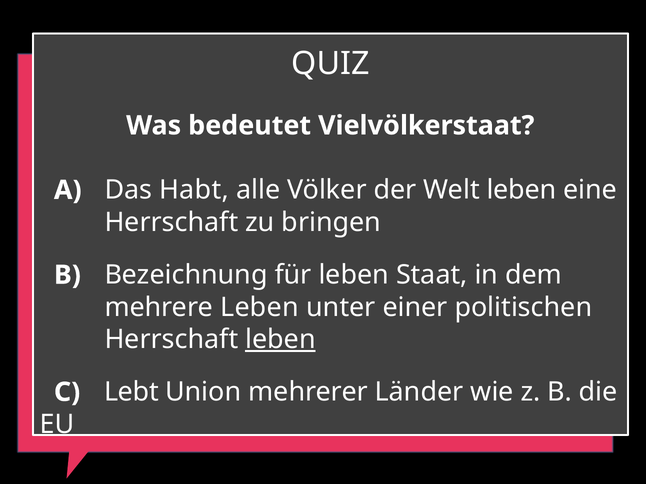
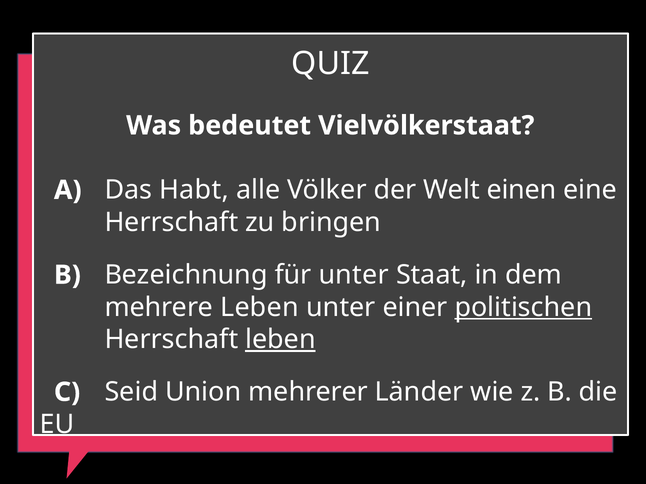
Welt leben: leben -> einen (522, 190)
für leben: leben -> unter (354, 275)
politischen underline: none -> present (523, 308)
Lebt: Lebt -> Seid (131, 392)
